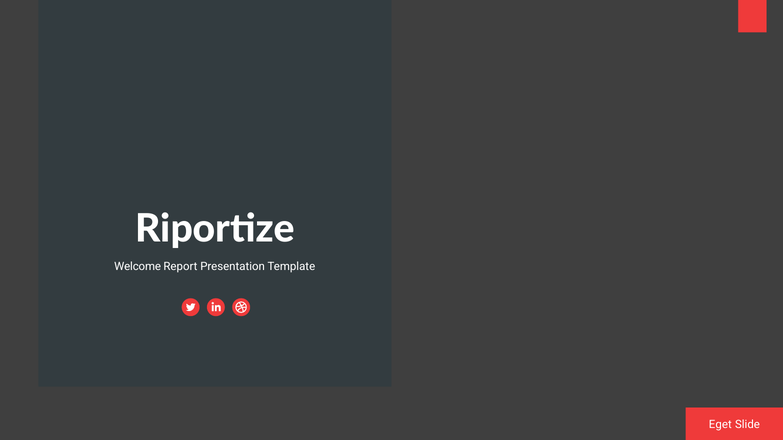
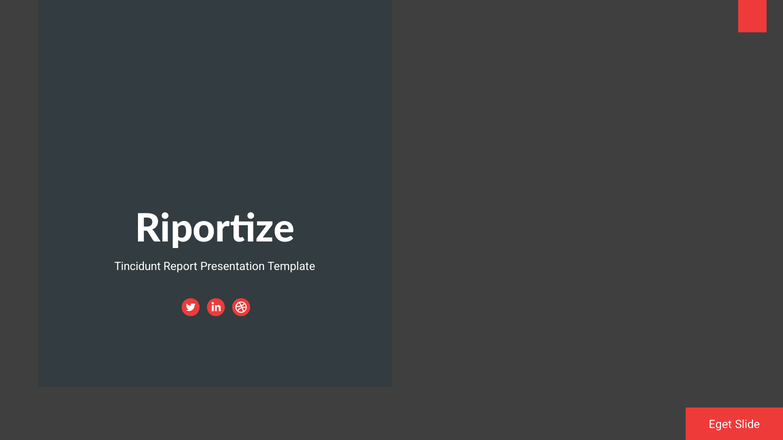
Welcome: Welcome -> Tincidunt (138, 267)
